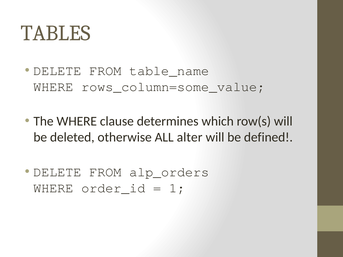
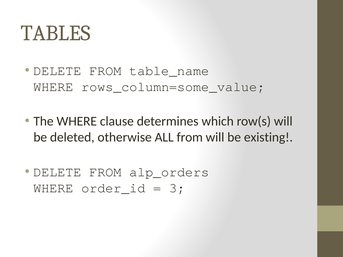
ALL alter: alter -> from (190, 137)
defined: defined -> existing (268, 137)
1: 1 -> 3 (177, 188)
